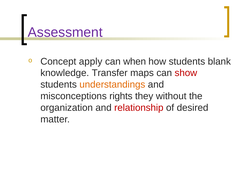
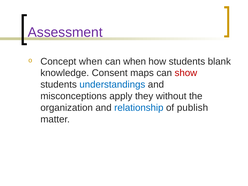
Concept apply: apply -> when (91, 61)
Transfer: Transfer -> Consent (110, 73)
understandings colour: orange -> blue (112, 85)
rights: rights -> apply (121, 96)
relationship colour: red -> blue (139, 108)
desired: desired -> publish (193, 108)
